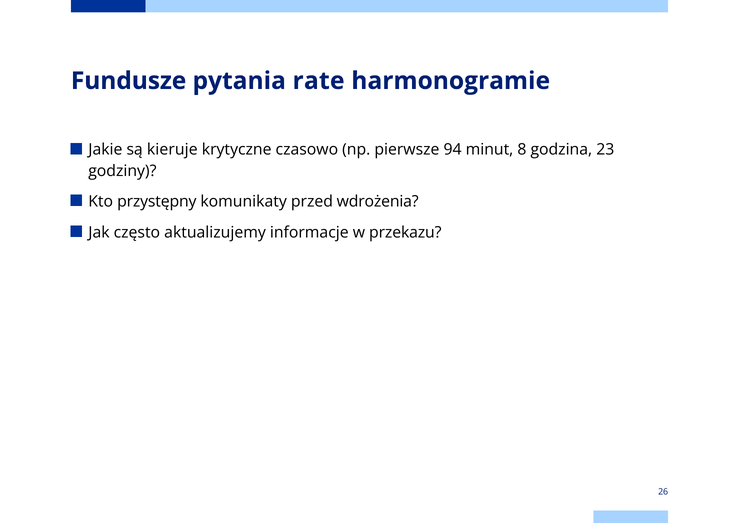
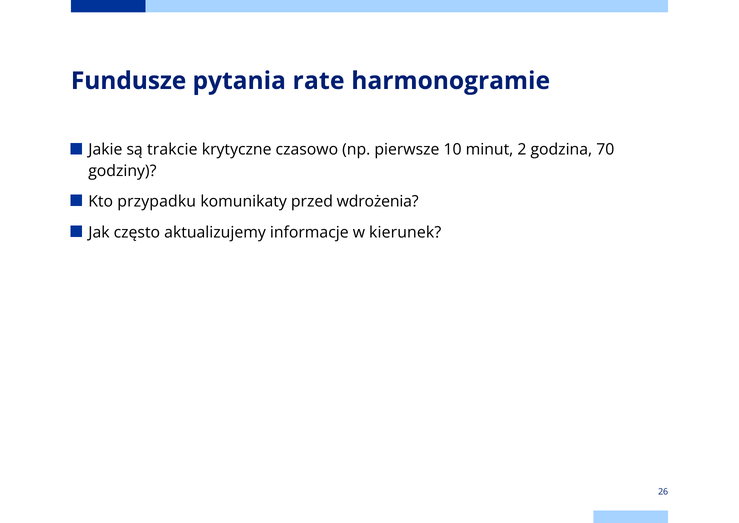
kieruje: kieruje -> trakcie (172, 150)
94: 94 -> 10 (453, 150)
8: 8 -> 2 (522, 150)
23: 23 -> 70 (605, 150)
przystępny: przystępny -> przypadku (157, 201)
przekazu: przekazu -> kierunek (405, 232)
